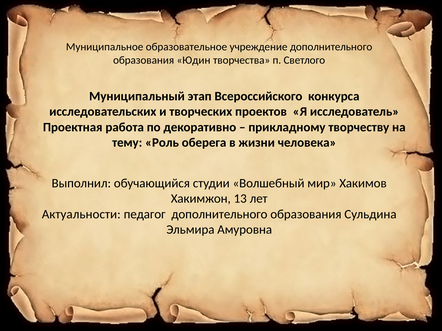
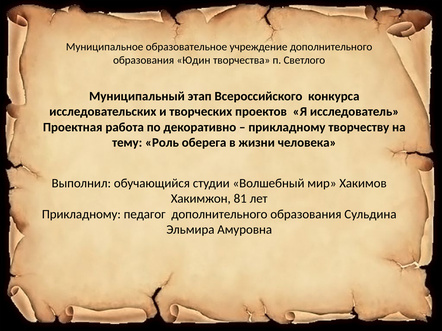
13: 13 -> 81 (240, 199)
Актуальности: Актуальности -> Прикладному (81, 214)
